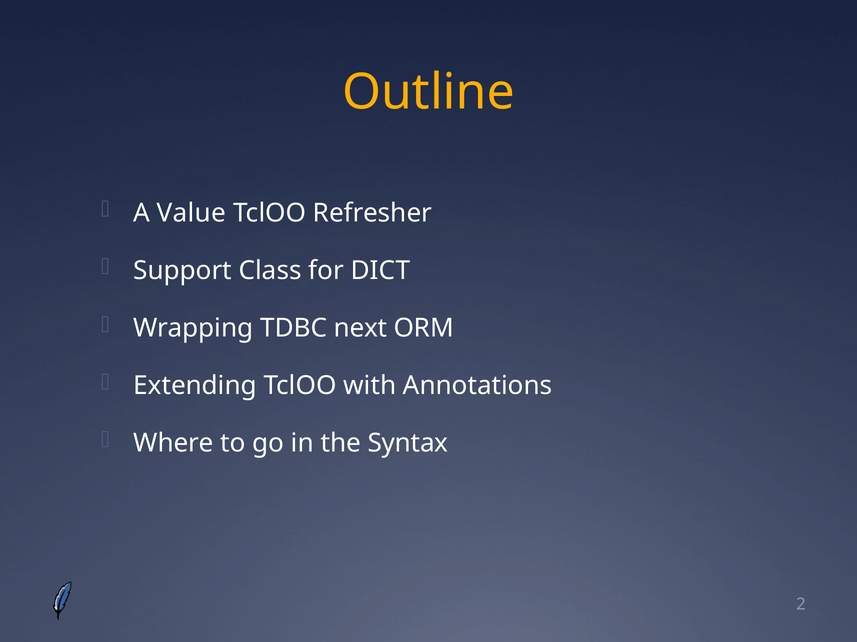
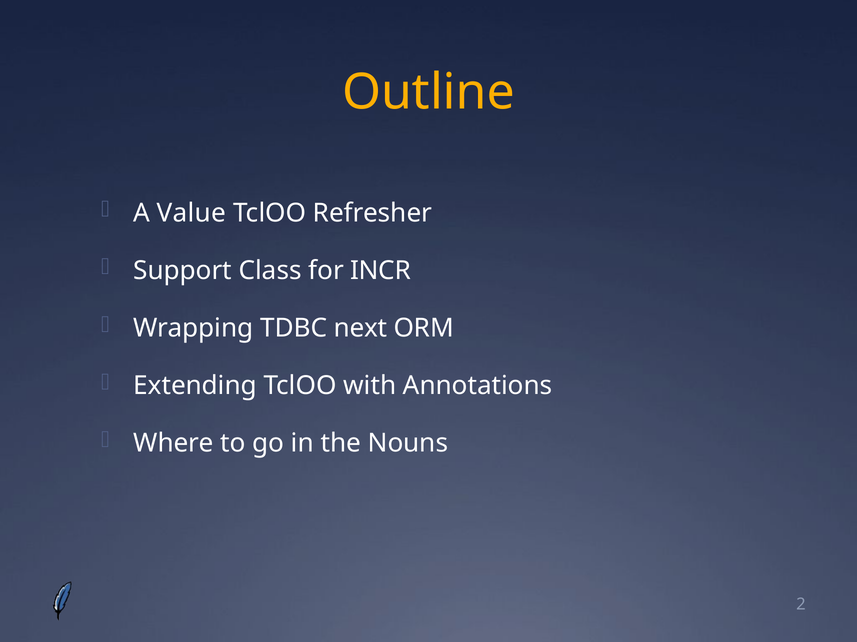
DICT: DICT -> INCR (381, 271)
Syntax: Syntax -> Nouns (408, 444)
